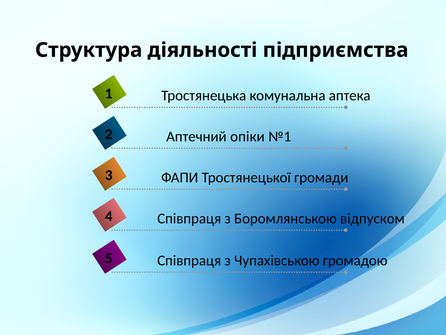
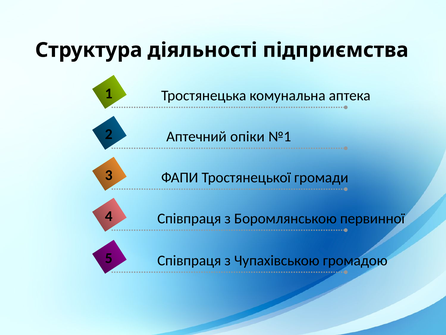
відпуском: відпуском -> первинної (372, 218)
